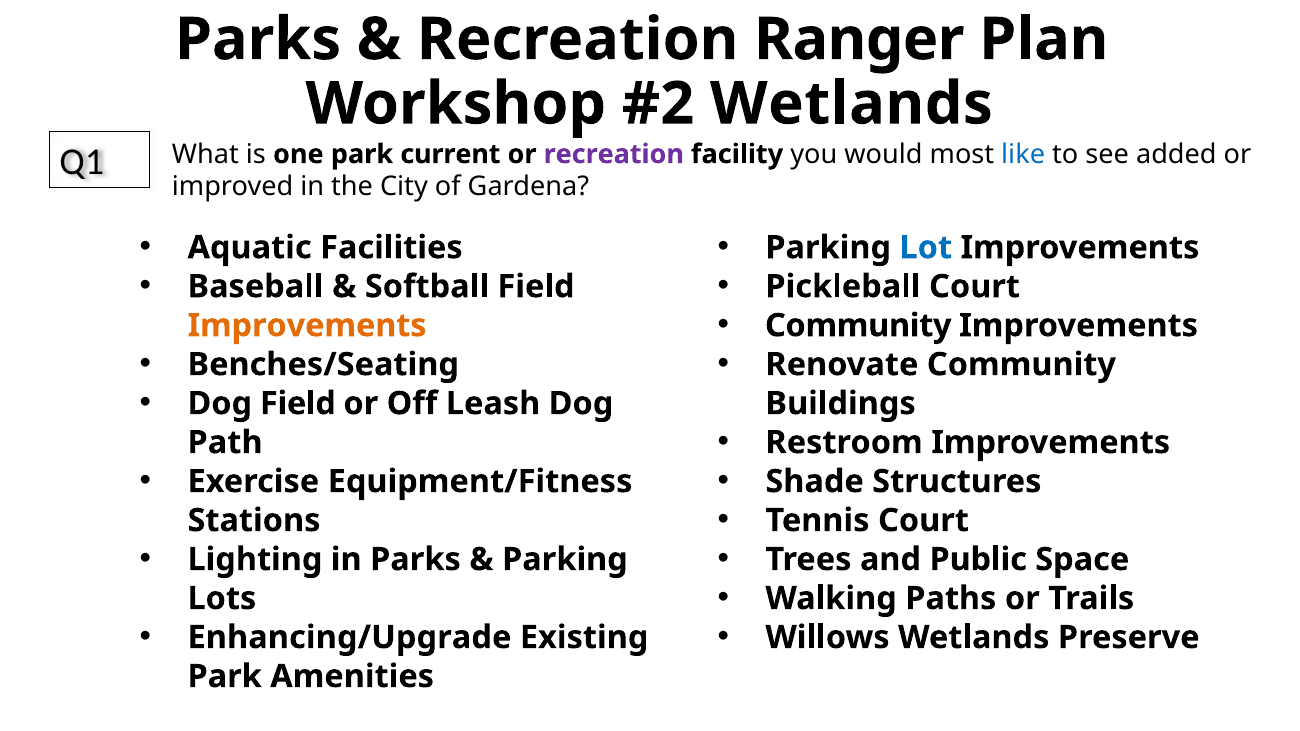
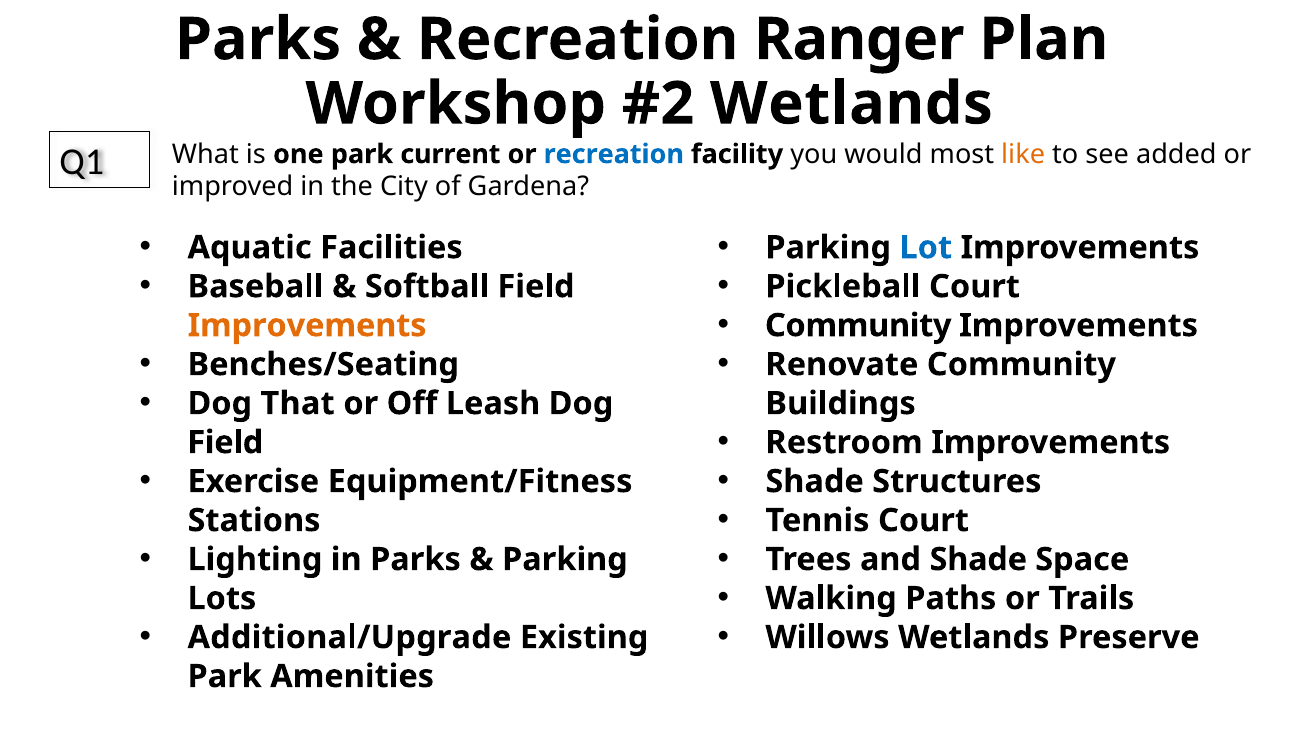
recreation colour: purple -> blue (614, 154)
like colour: blue -> orange (1023, 154)
Dog Field: Field -> That (298, 404)
Path: Path -> Field (225, 443)
and Public: Public -> Shade (978, 560)
Enhancing/Upgrade: Enhancing/Upgrade -> Additional/Upgrade (349, 638)
